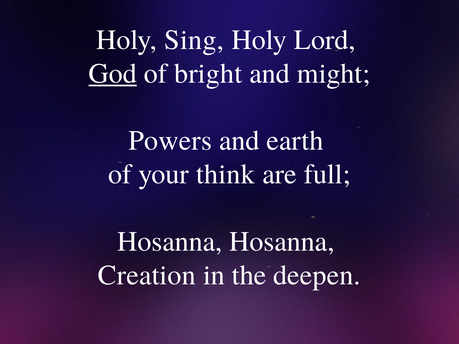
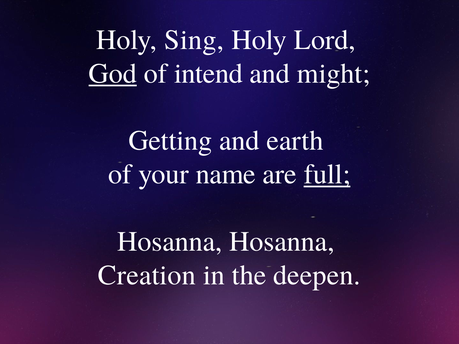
bright: bright -> intend (208, 74)
Powers: Powers -> Getting (170, 141)
think: think -> name (226, 174)
full underline: none -> present (327, 174)
